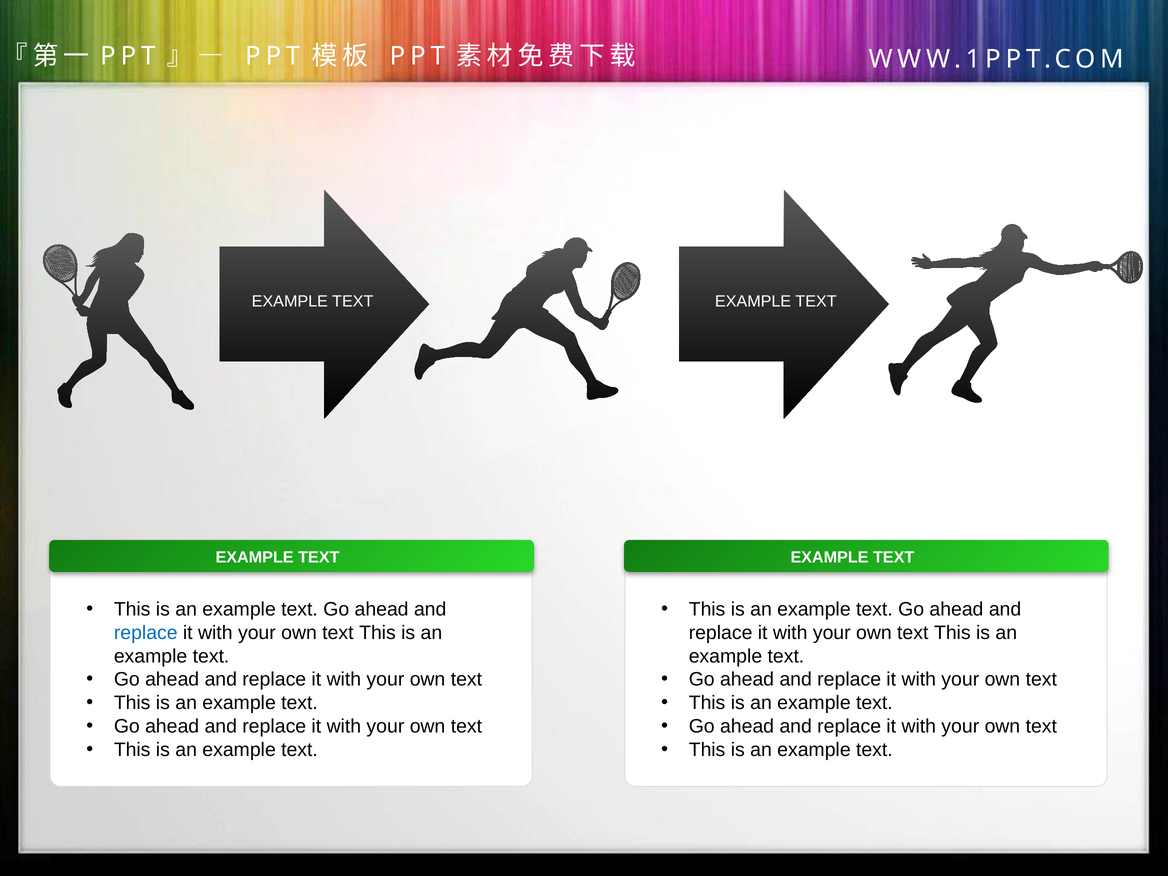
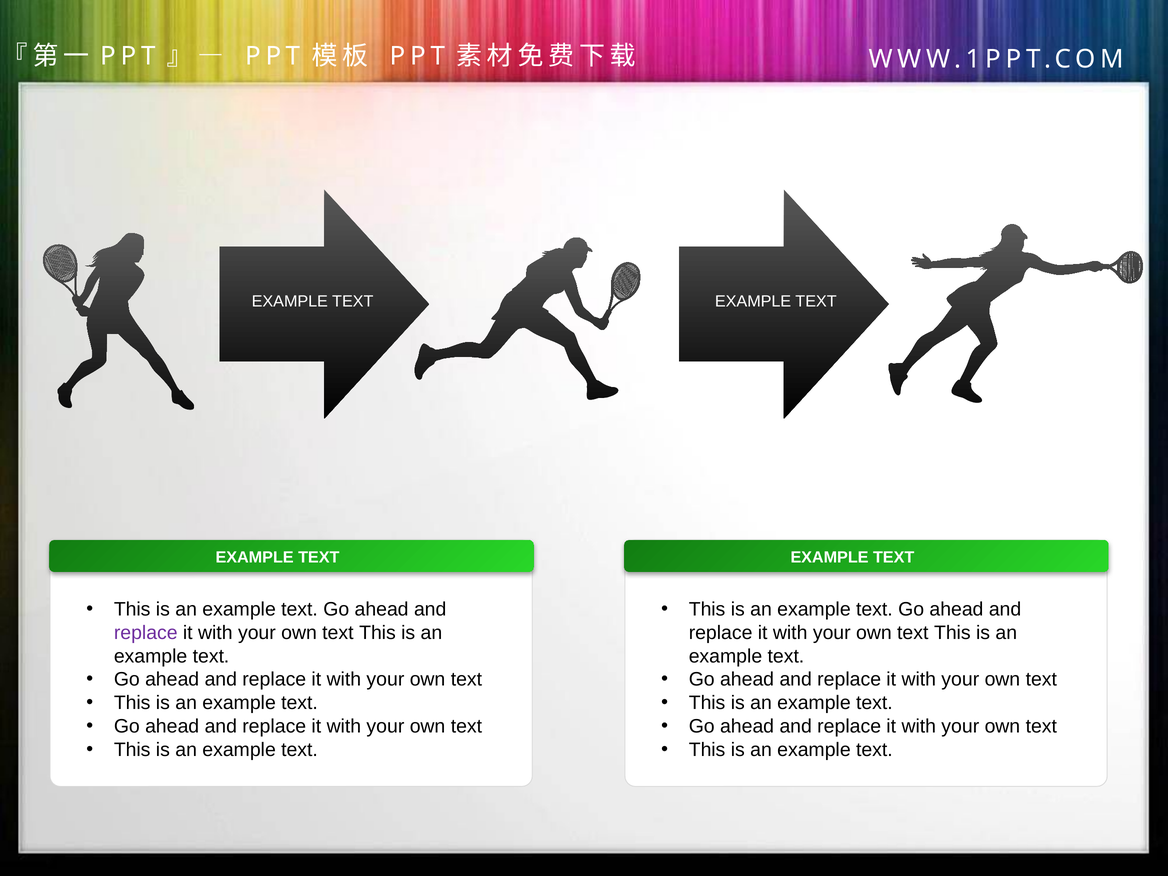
replace colour: blue -> purple (146, 633)
